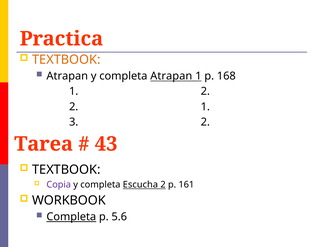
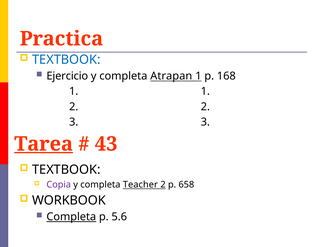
TEXTBOOK colour: orange -> blue (66, 60)
Atrapan: Atrapan -> Ejercicio (67, 76)
1 2: 2 -> 1 (205, 91)
2 1: 1 -> 2 (205, 107)
3 2: 2 -> 3 (205, 122)
Tarea underline: none -> present (44, 144)
Escucha: Escucha -> Teacher (140, 184)
161: 161 -> 658 (186, 184)
